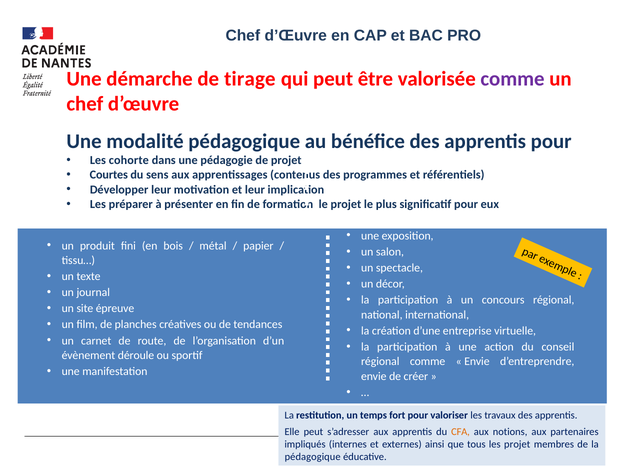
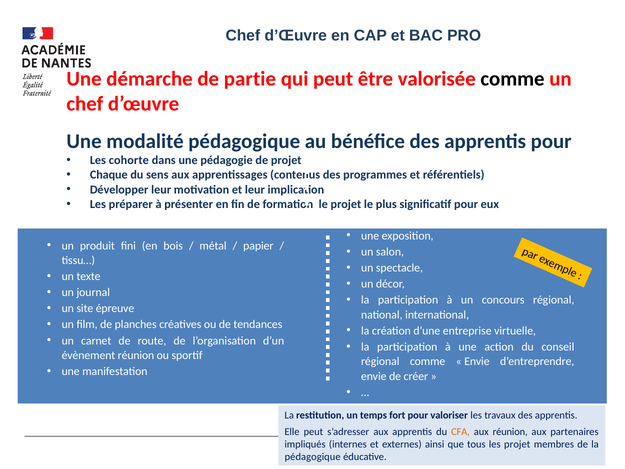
tirage: tirage -> partie (250, 79)
comme colour: purple -> black (512, 79)
Courtes: Courtes -> Chaque (109, 175)
évènement déroule: déroule -> réunion (136, 355)
aux notions: notions -> réunion (510, 432)
